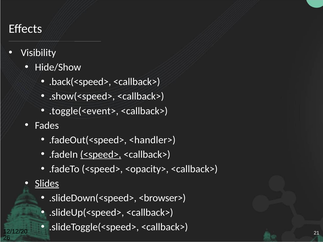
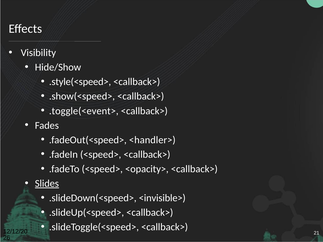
.back(<speed>: .back(<speed> -> .style(<speed> (80, 82)
<speed> underline: present -> none (101, 155)
<browser>: <browser> -> <invisible> (162, 198)
